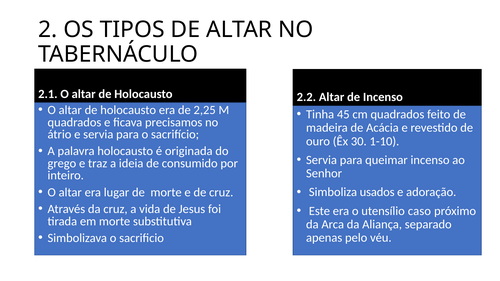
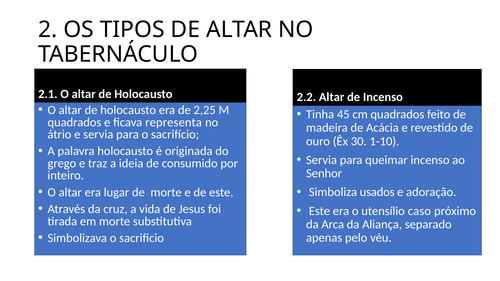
precisamos: precisamos -> representa (174, 122)
de cruz: cruz -> este (221, 192)
